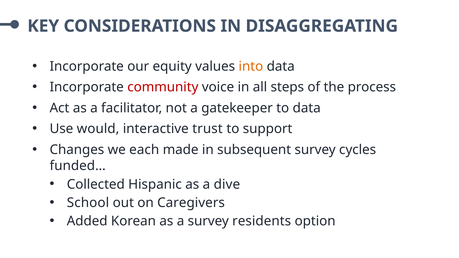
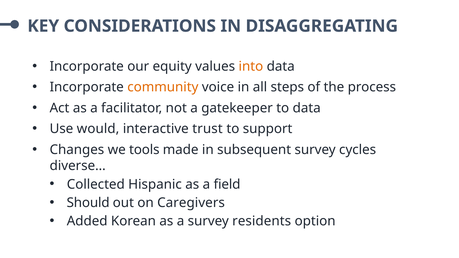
community colour: red -> orange (163, 87)
each: each -> tools (144, 150)
funded…: funded… -> diverse… (78, 166)
dive: dive -> field (227, 184)
School: School -> Should (88, 203)
